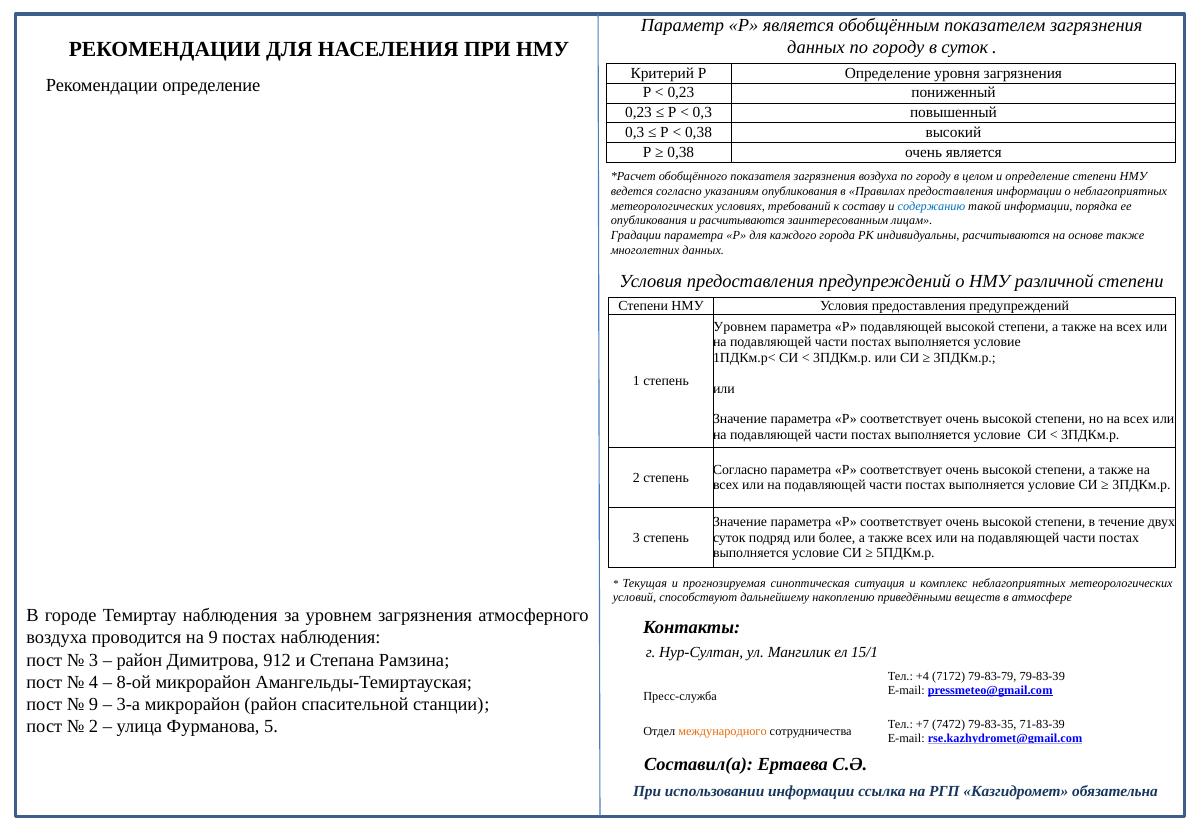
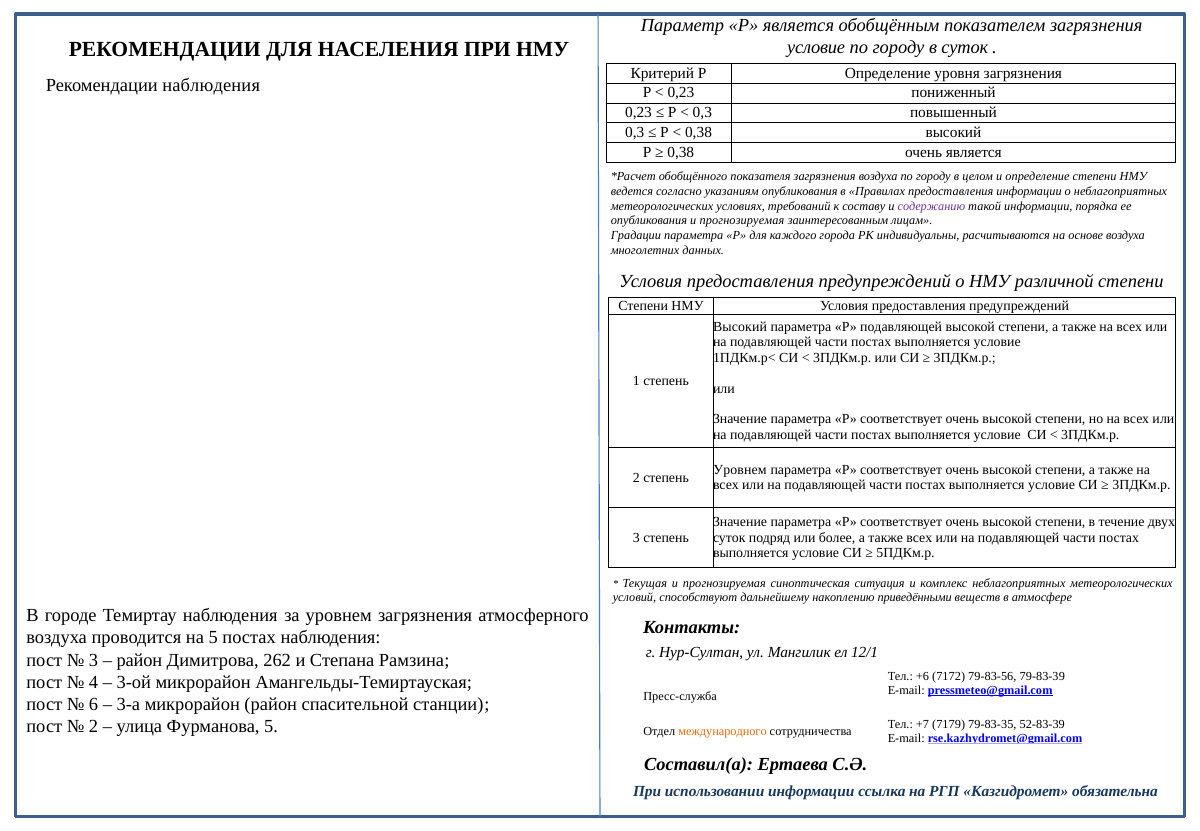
данных: данных -> условие (816, 47)
Рекомендации определение: определение -> наблюдения (211, 85)
содержанию colour: blue -> purple (931, 206)
опубликования и расчитываются: расчитываются -> прогнозируемая (742, 221)
основе также: также -> воздуха (1125, 236)
Уровнем: Уровнем -> Высокий (740, 327)
Согласно: Согласно -> Уровнем (740, 470)
на 9: 9 -> 5 (213, 638)
15/1: 15/1 -> 12/1 (865, 652)
912: 912 -> 262 (277, 660)
+4: +4 -> +6 (922, 676)
79-83-79: 79-83-79 -> 79-83-56 (992, 676)
8-ой: 8-ой -> 3-ой (134, 682)
9: 9 -> 6 (94, 704)
7472: 7472 -> 7179 (949, 724)
71-83-39: 71-83-39 -> 52-83-39 (1042, 724)
